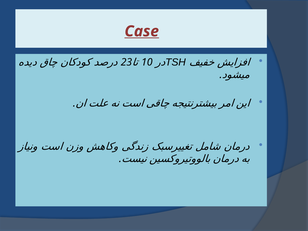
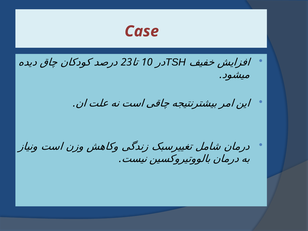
Case underline: present -> none (142, 31)
